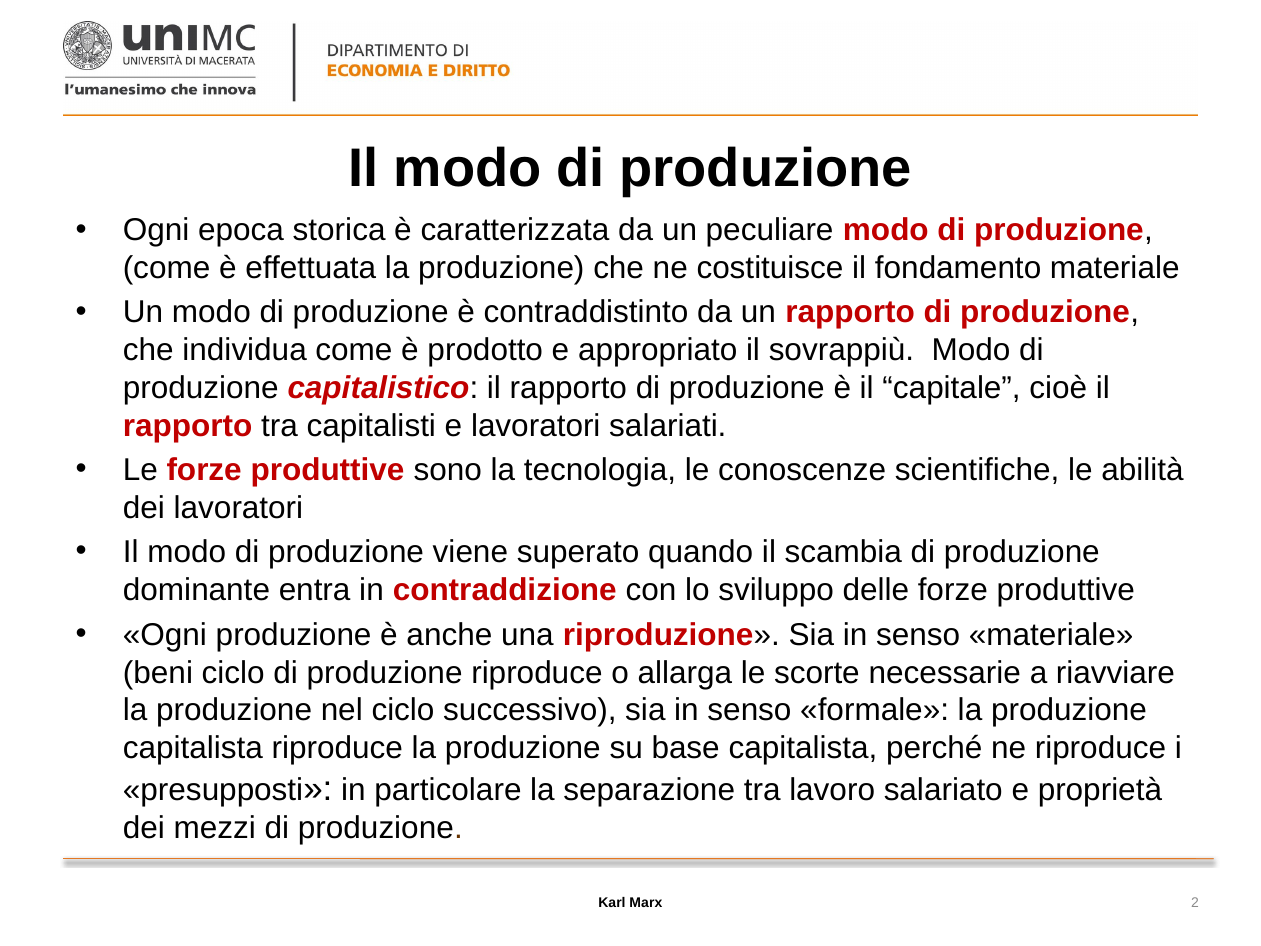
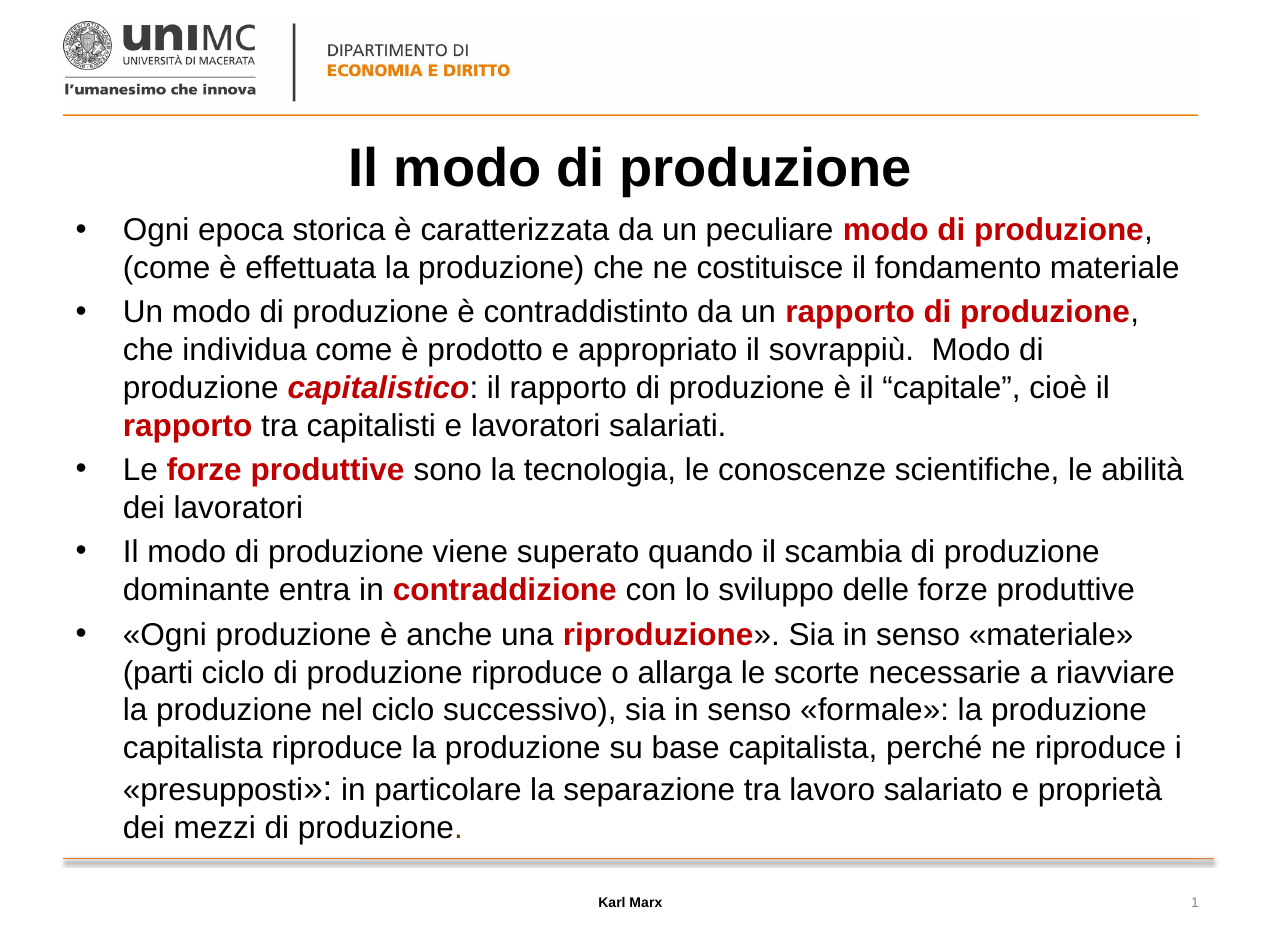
beni: beni -> parti (158, 673)
2: 2 -> 1 (1195, 903)
